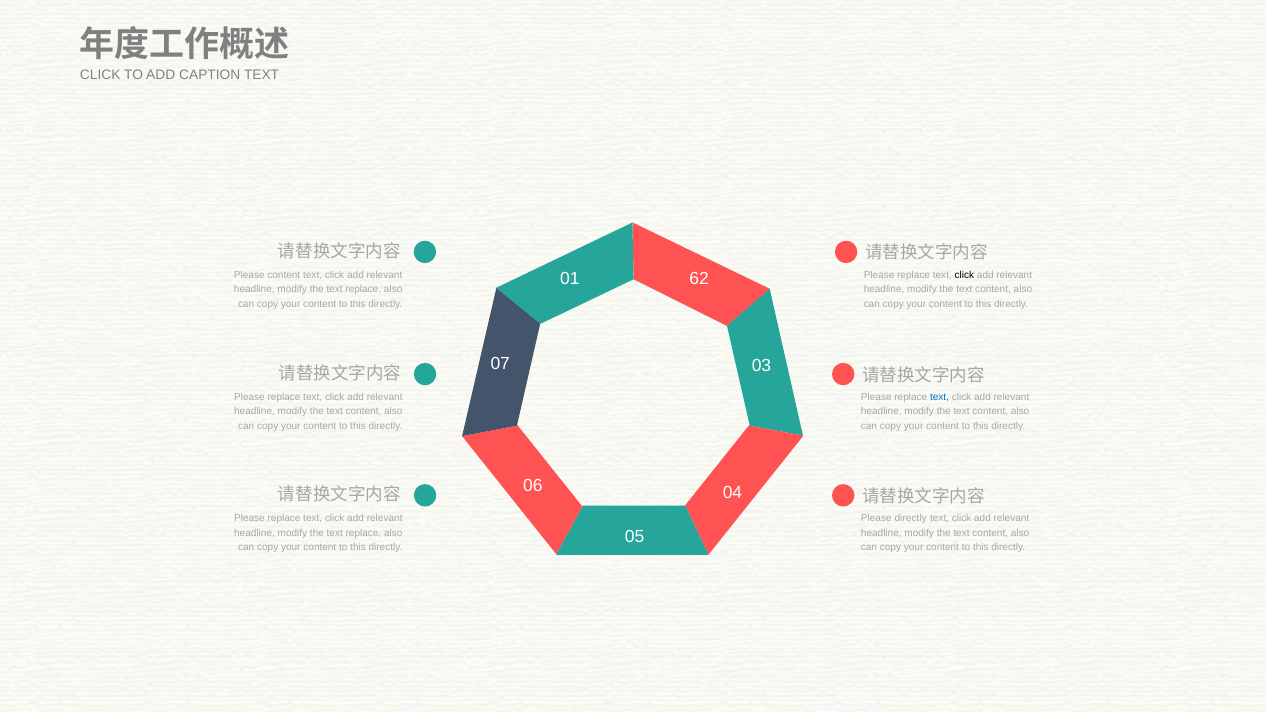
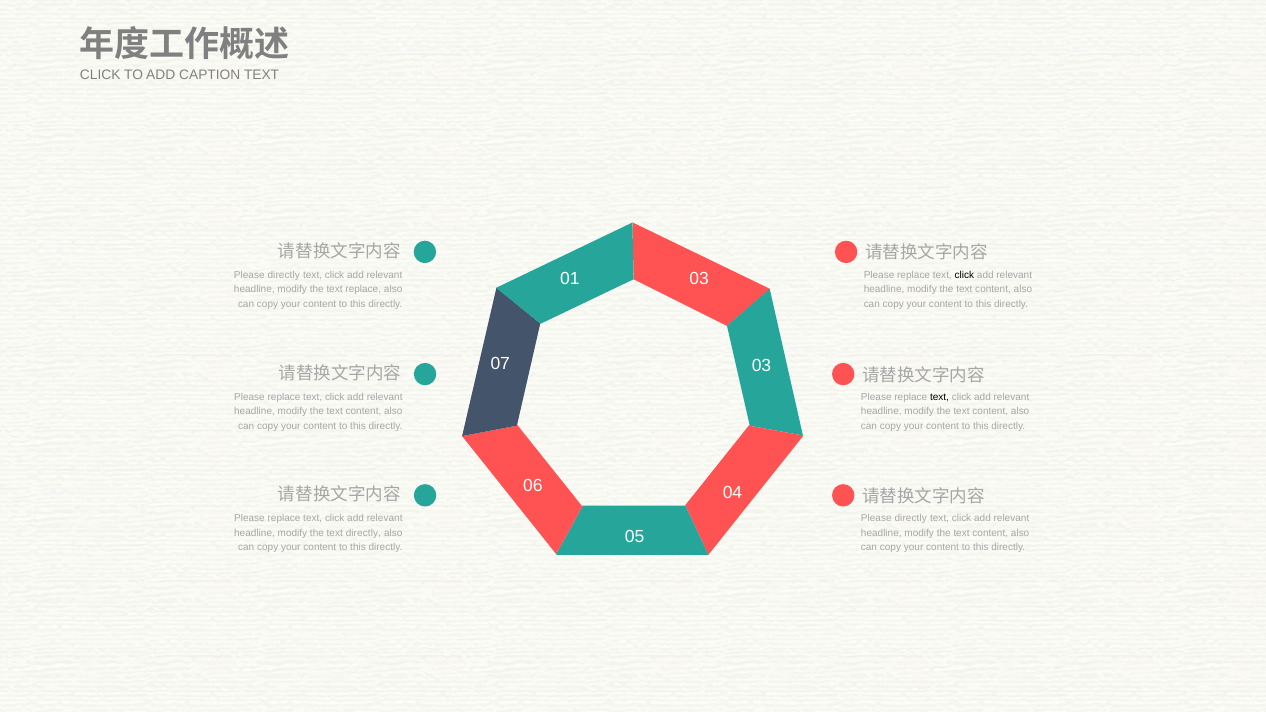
content: content -> directly (284, 275)
01 62: 62 -> 03 (699, 279)
text colour: blue -> black (940, 397)
replace: replace -> directly (363, 533)
